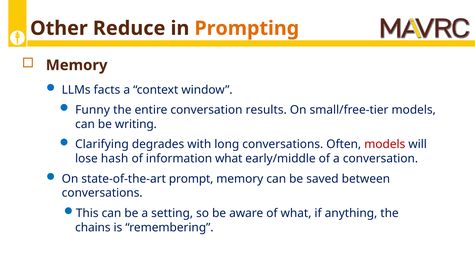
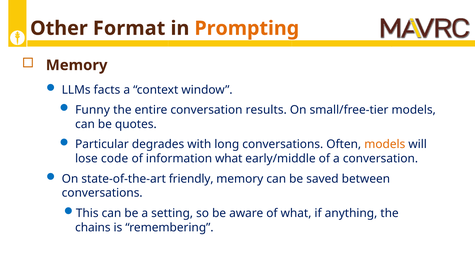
Reduce: Reduce -> Format (129, 28)
writing: writing -> quotes (136, 124)
Clarifying: Clarifying -> Particular (102, 144)
models colour: red -> orange (385, 144)
hash: hash -> code (115, 159)
prompt: prompt -> friendly (191, 179)
